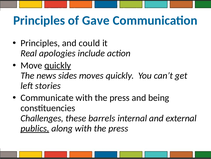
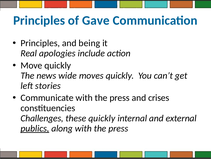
could: could -> being (89, 43)
quickly underline: present -> none (58, 65)
sides: sides -> wide (68, 75)
being: being -> crises (159, 97)
these barrels: barrels -> quickly (102, 118)
